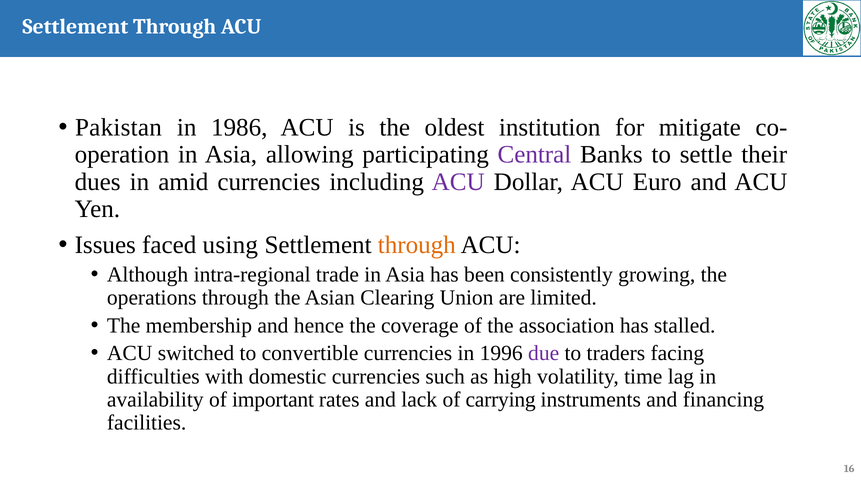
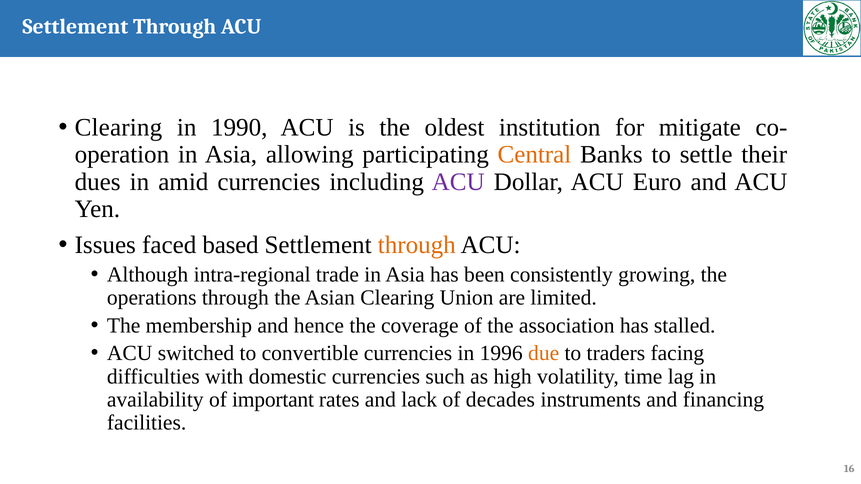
Pakistan: Pakistan -> Clearing (118, 128)
1986: 1986 -> 1990 (239, 128)
Central colour: purple -> orange (534, 155)
using: using -> based (231, 245)
due colour: purple -> orange (544, 353)
carrying: carrying -> decades (500, 400)
